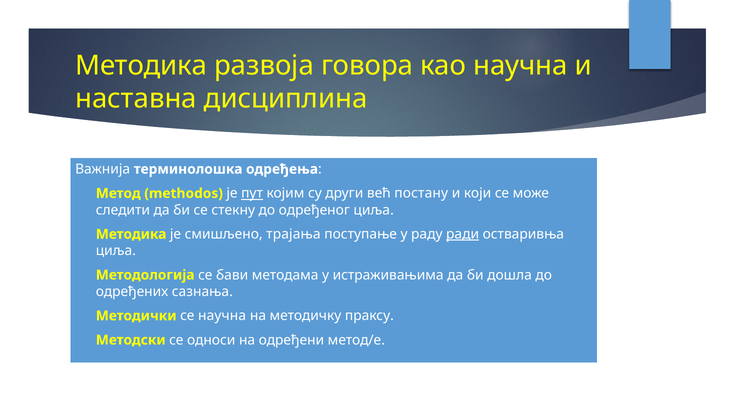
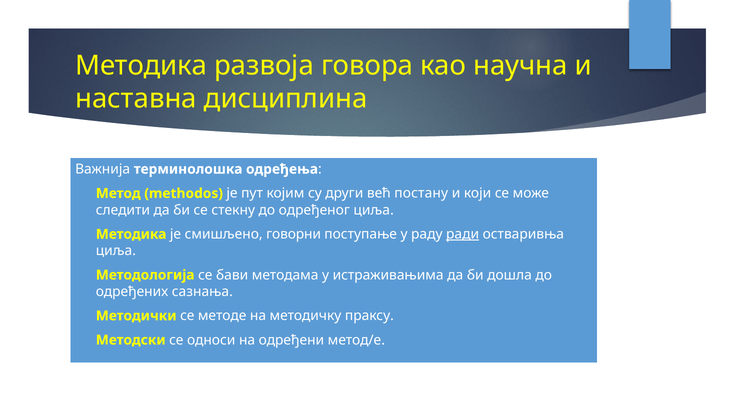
пут underline: present -> none (252, 193)
трајања: трајања -> говорни (294, 234)
се научна: научна -> методе (222, 315)
